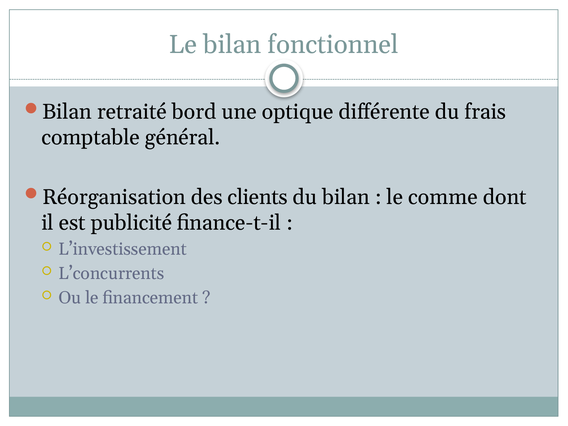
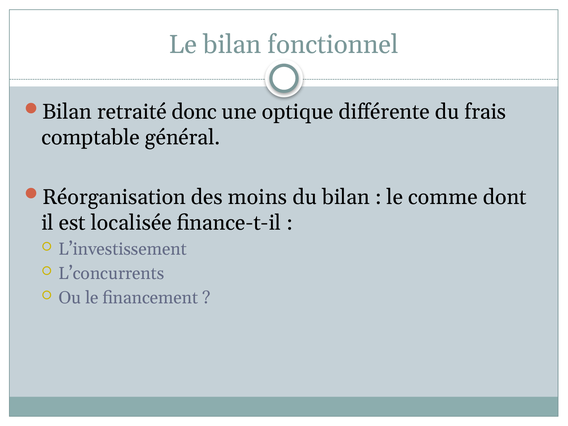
bord: bord -> donc (194, 112)
clients: clients -> moins (257, 197)
publicité: publicité -> localisée (131, 223)
